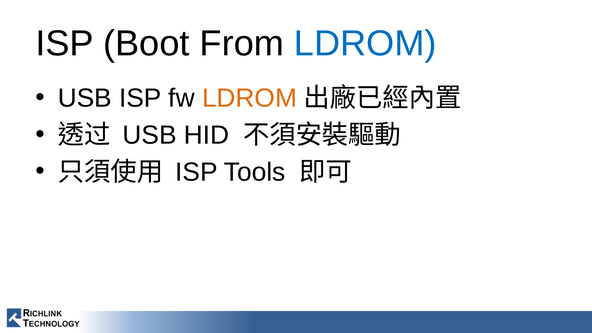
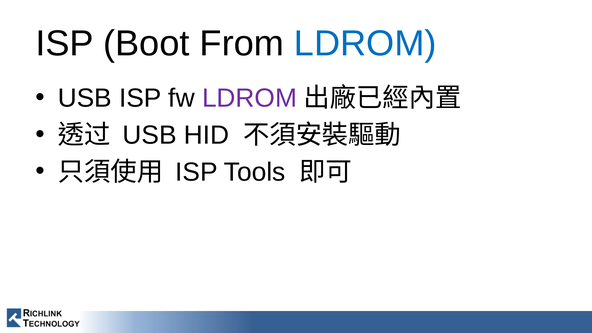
LDROM colour: orange -> purple (250, 98)
